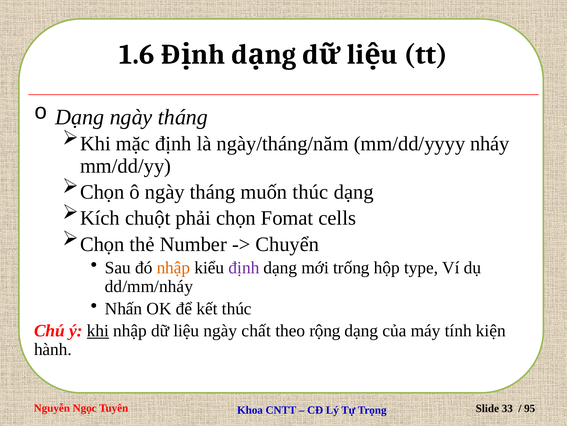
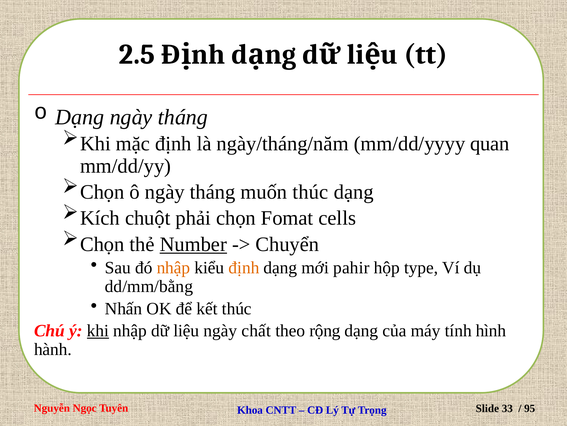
1.6: 1.6 -> 2.5 (137, 54)
nháy: nháy -> quan (490, 144)
Number underline: none -> present (193, 244)
định colour: purple -> orange (244, 267)
trống: trống -> pahir (351, 267)
dd/mm/nháy: dd/mm/nháy -> dd/mm/bằng (149, 286)
kiện: kiện -> hình (491, 330)
